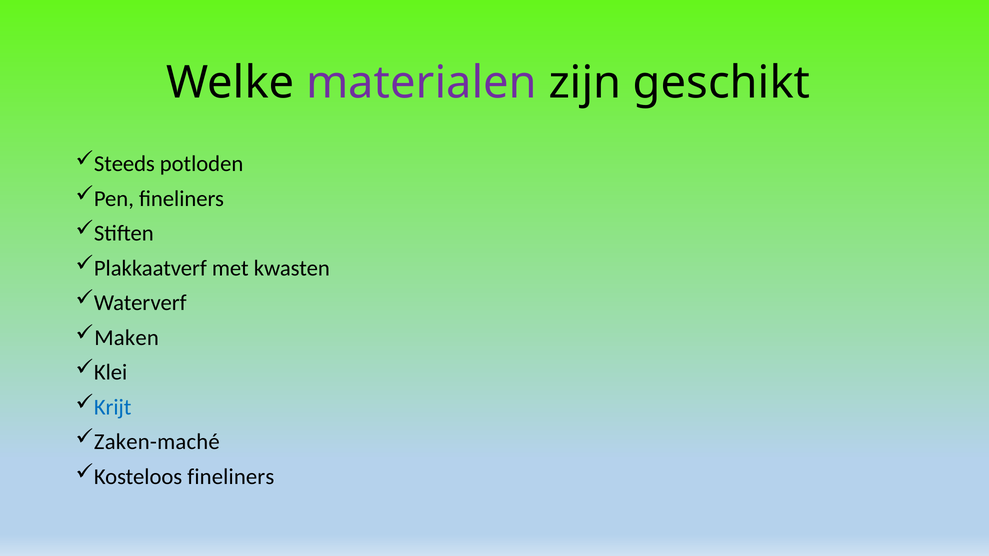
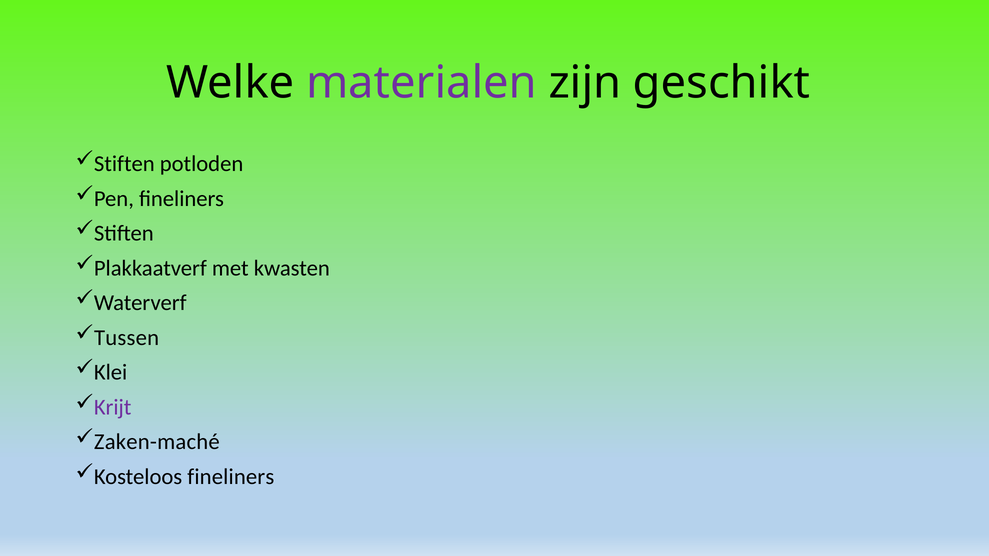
Steeds: Steeds -> Stiften (124, 164)
Maken: Maken -> Tussen (127, 338)
Krijt colour: blue -> purple (113, 407)
